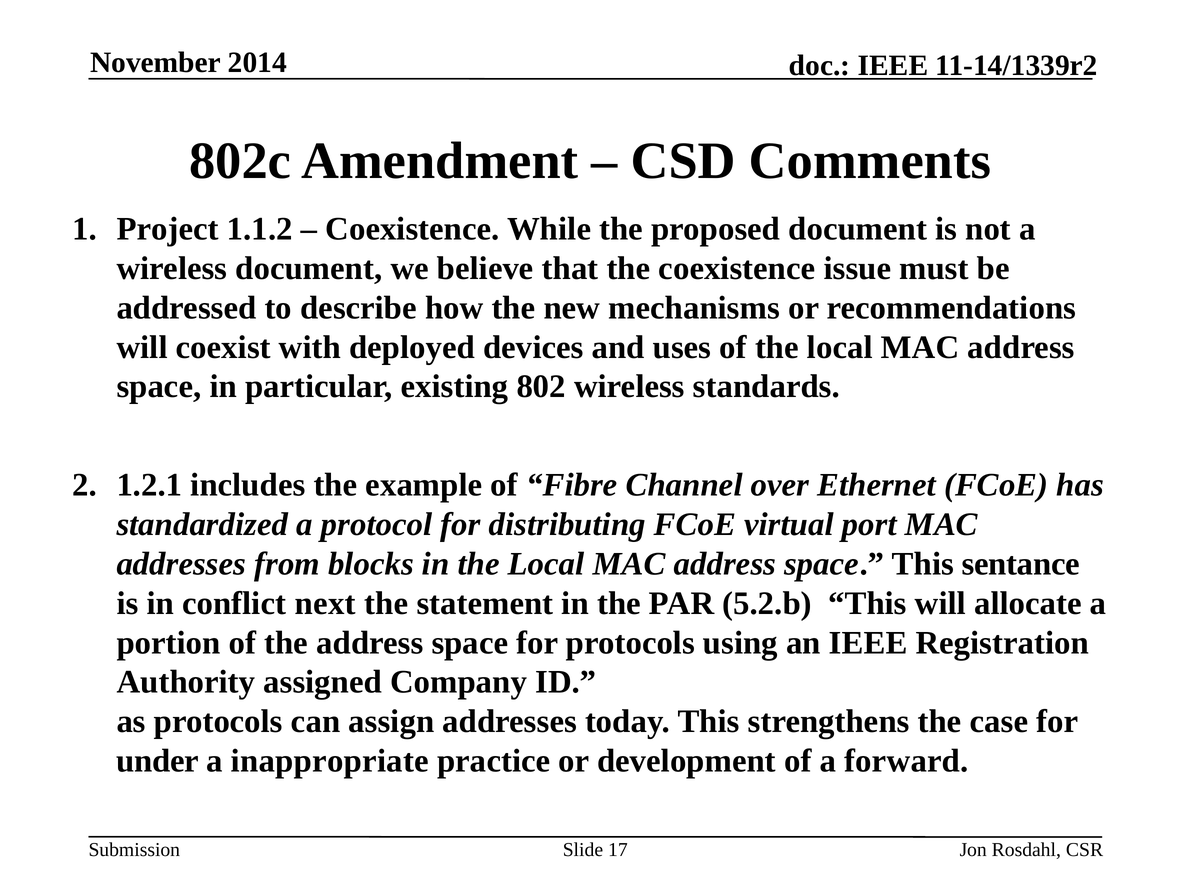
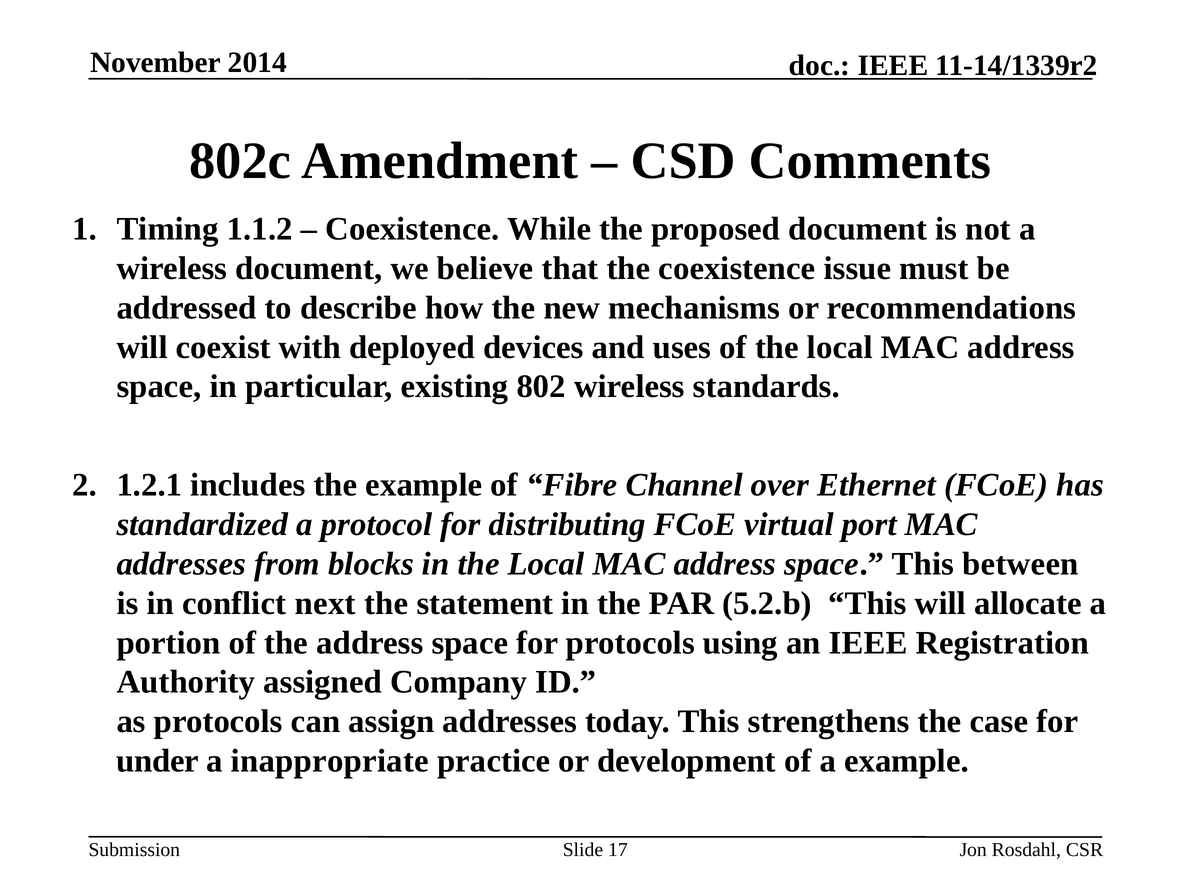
Project: Project -> Timing (168, 229)
sentance: sentance -> between (1020, 564)
a forward: forward -> example (906, 761)
